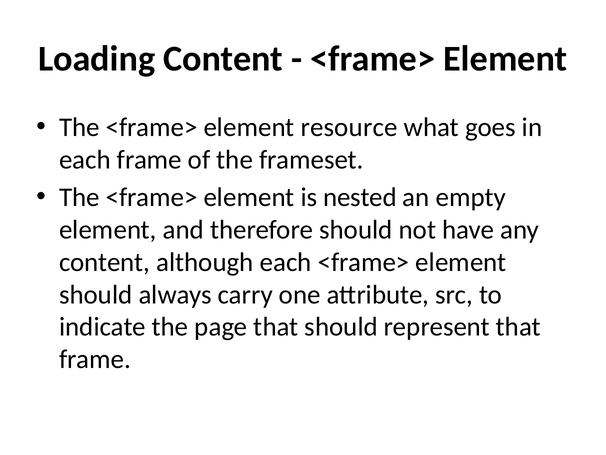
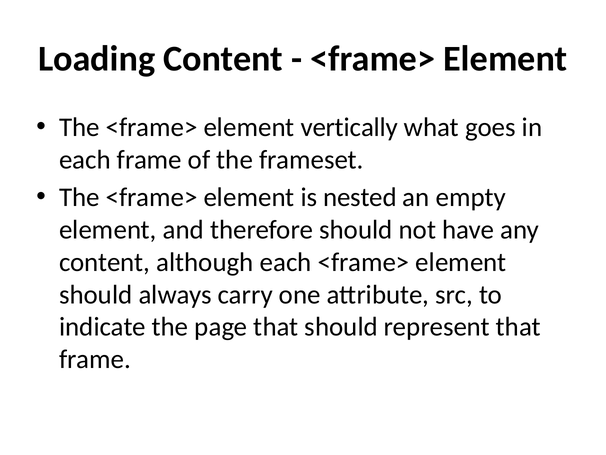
resource: resource -> vertically (349, 127)
